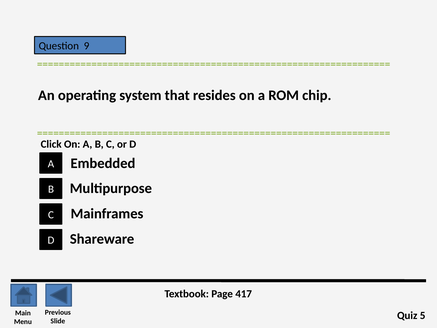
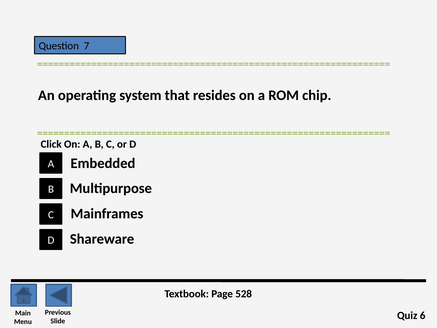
9: 9 -> 7 (87, 46)
417: 417 -> 528 (244, 294)
5: 5 -> 6 (423, 315)
